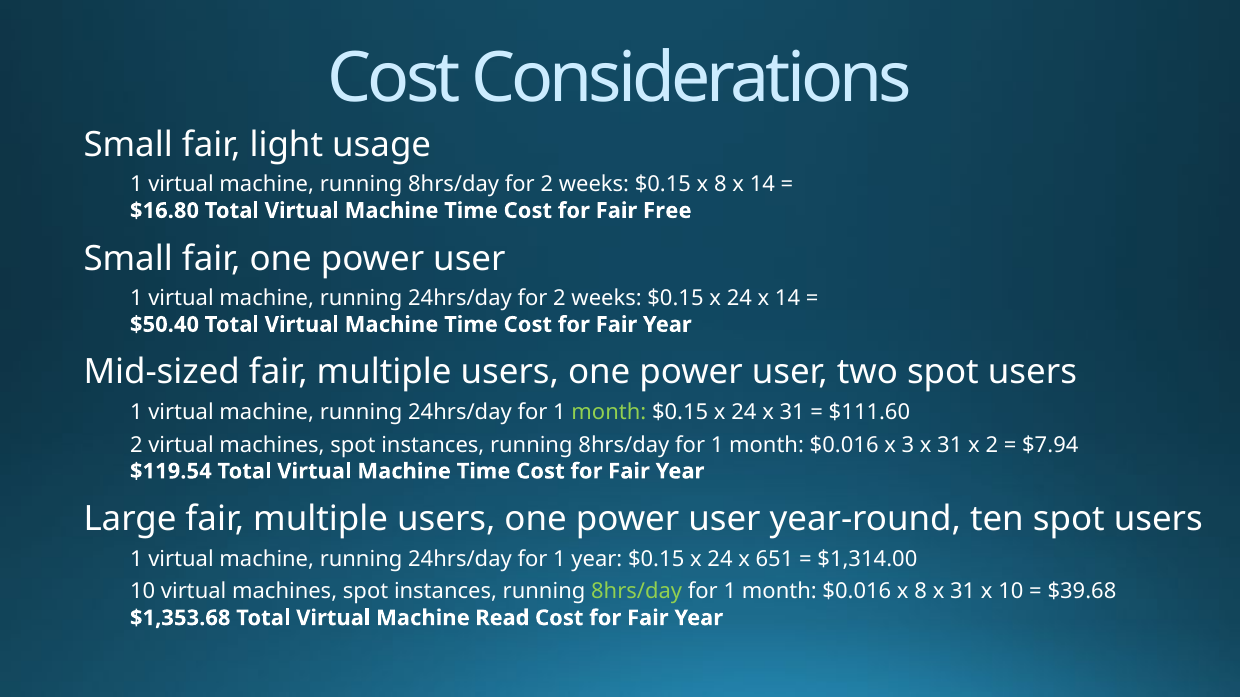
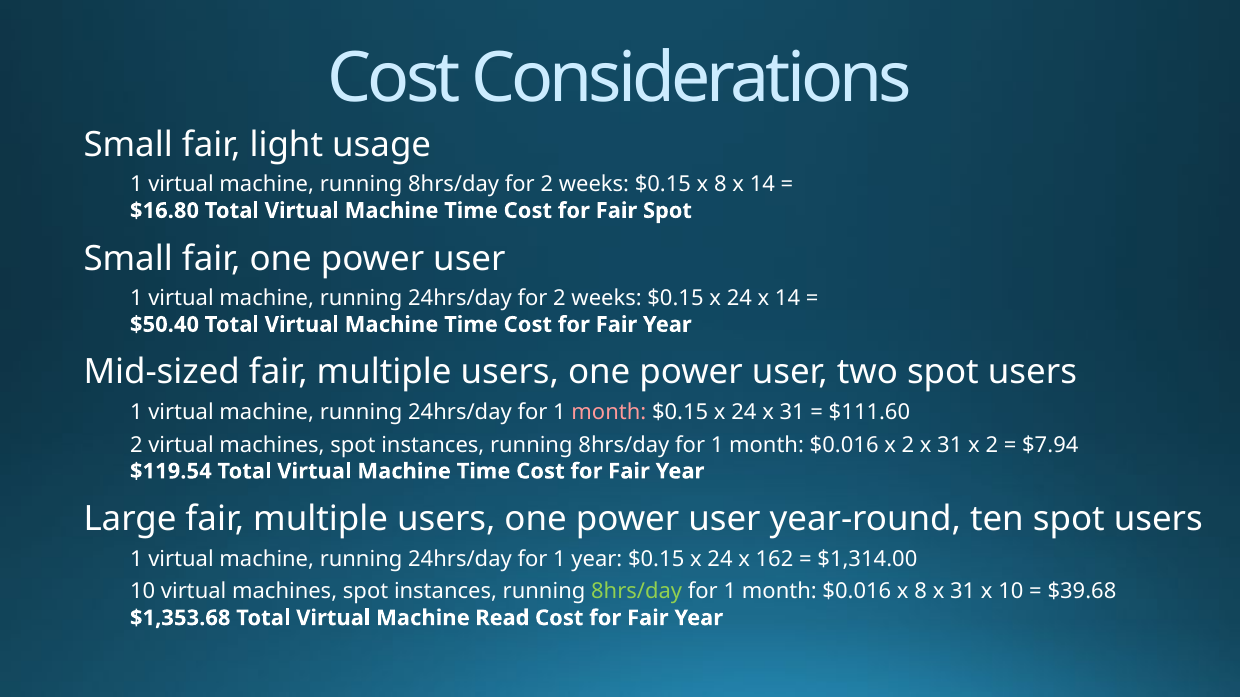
Fair Free: Free -> Spot (667, 211)
month colour: light green -> pink (609, 412)
$0.016 x 3: 3 -> 2 (908, 445)
651: 651 -> 162 (775, 559)
